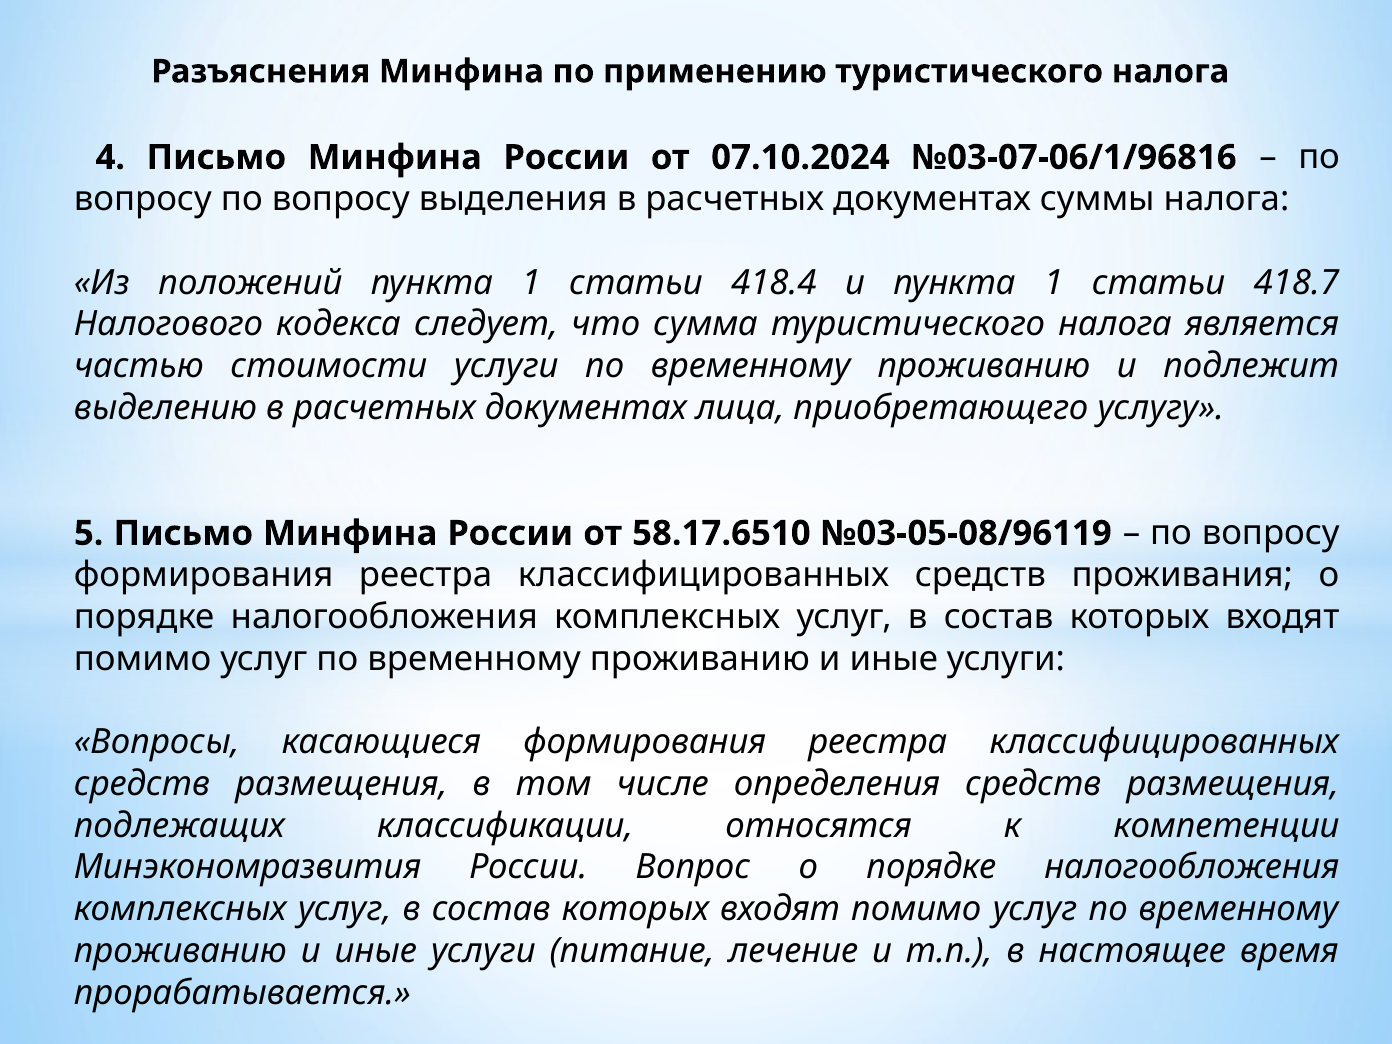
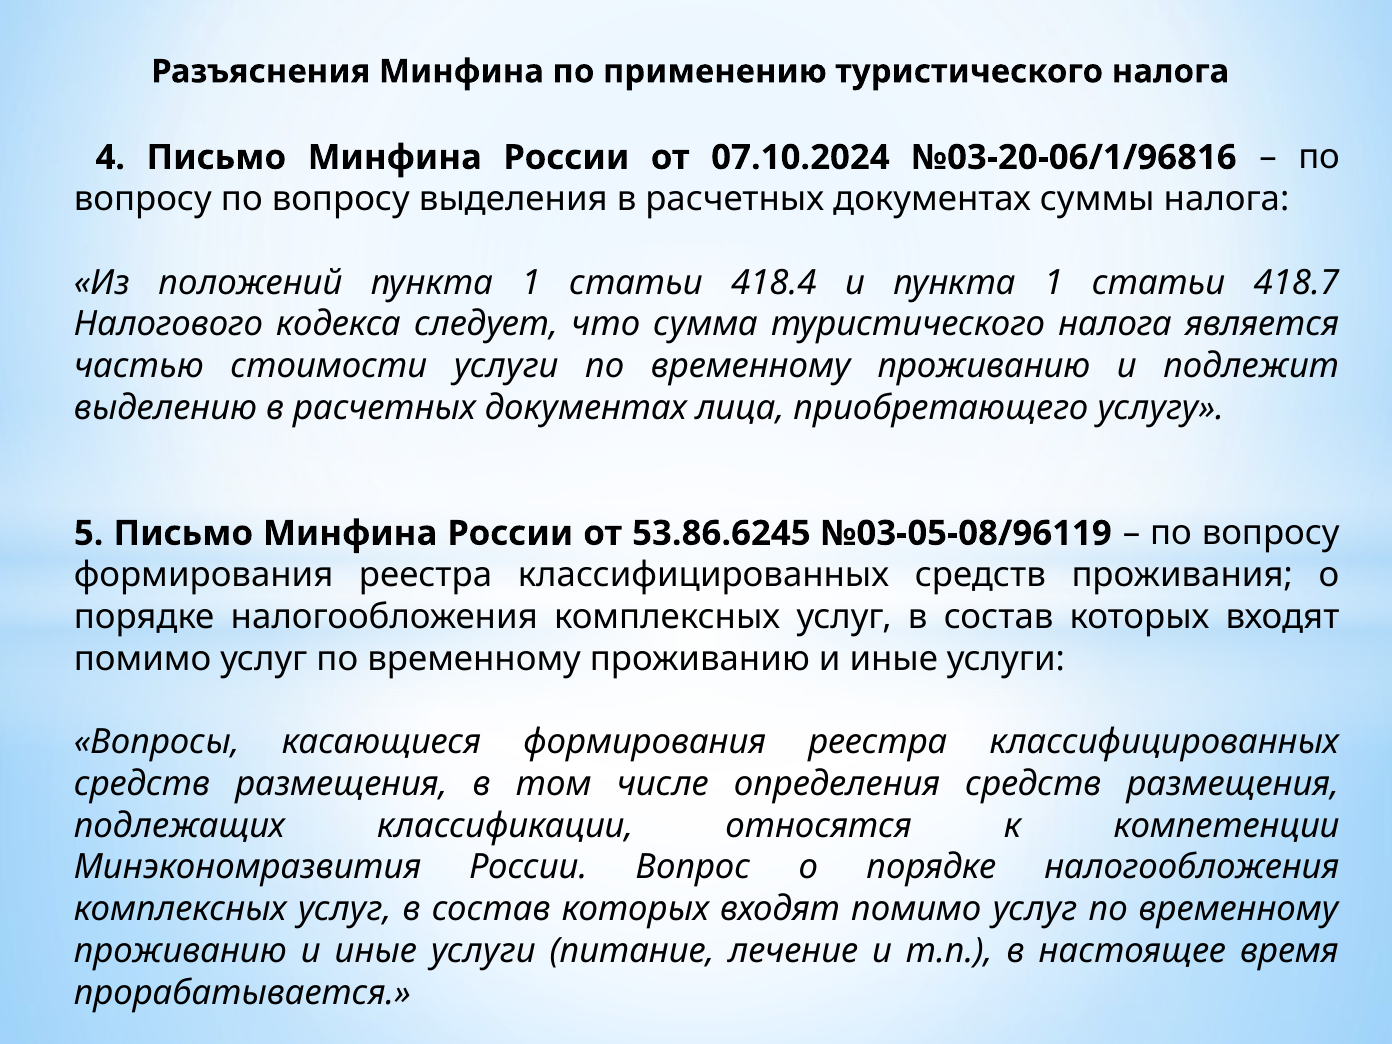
№03-07-06/1/96816: №03-07-06/1/96816 -> №03-20-06/1/96816 (1074, 157)
58.17.6510: 58.17.6510 -> 53.86.6245 (721, 533)
